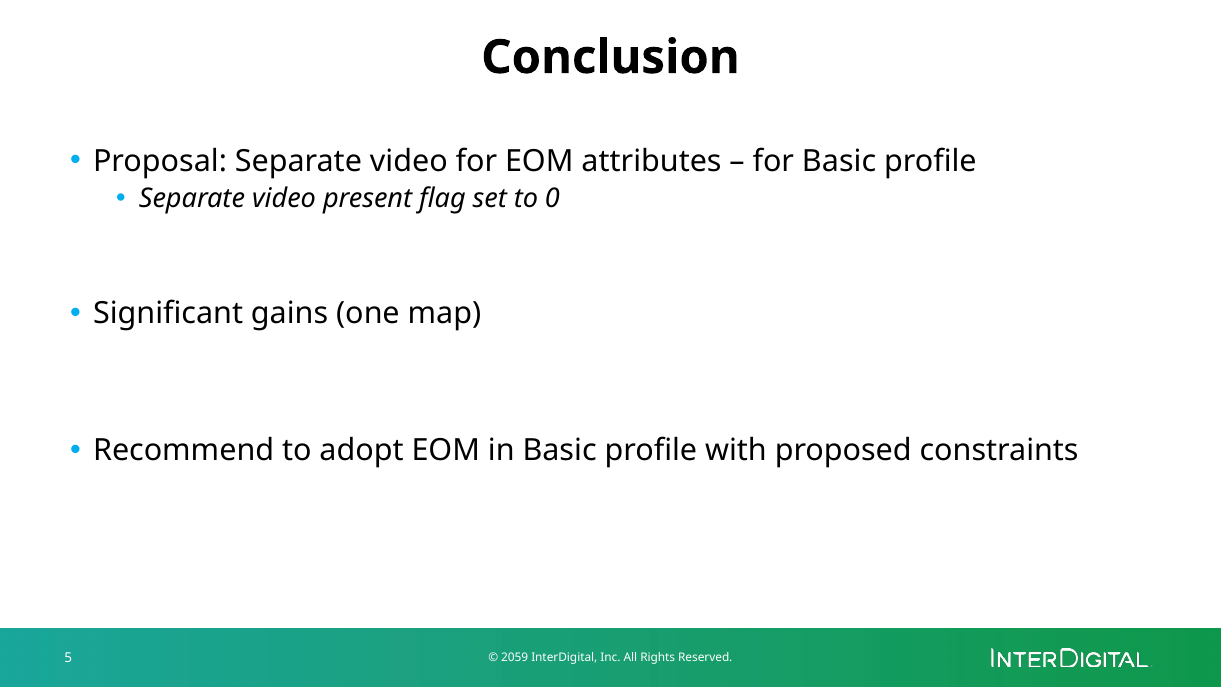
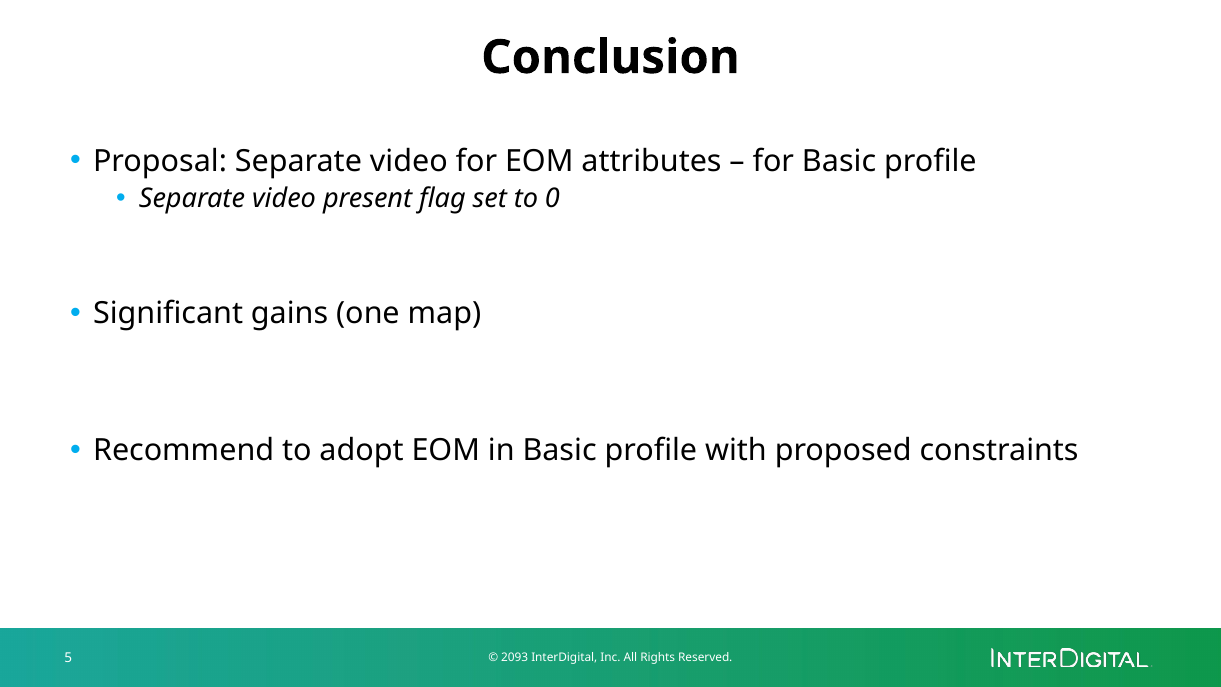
2059: 2059 -> 2093 (515, 658)
